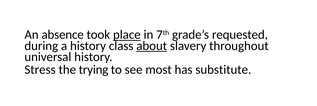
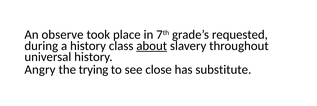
absence: absence -> observe (63, 35)
place underline: present -> none (127, 35)
Stress: Stress -> Angry (40, 69)
most: most -> close (159, 69)
